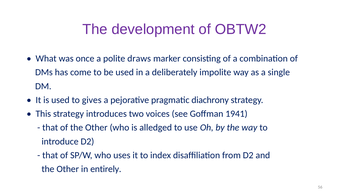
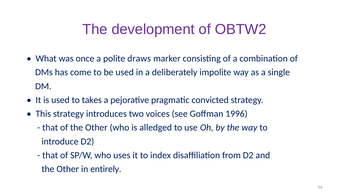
gives: gives -> takes (92, 100)
diachrony: diachrony -> convicted (210, 100)
1941: 1941 -> 1996 (236, 114)
